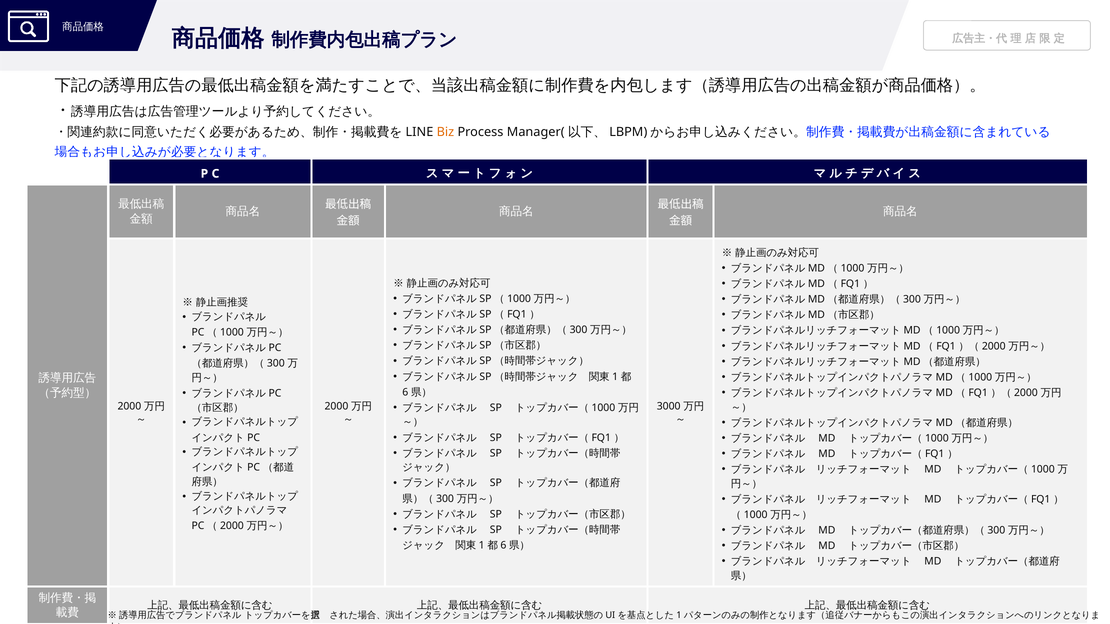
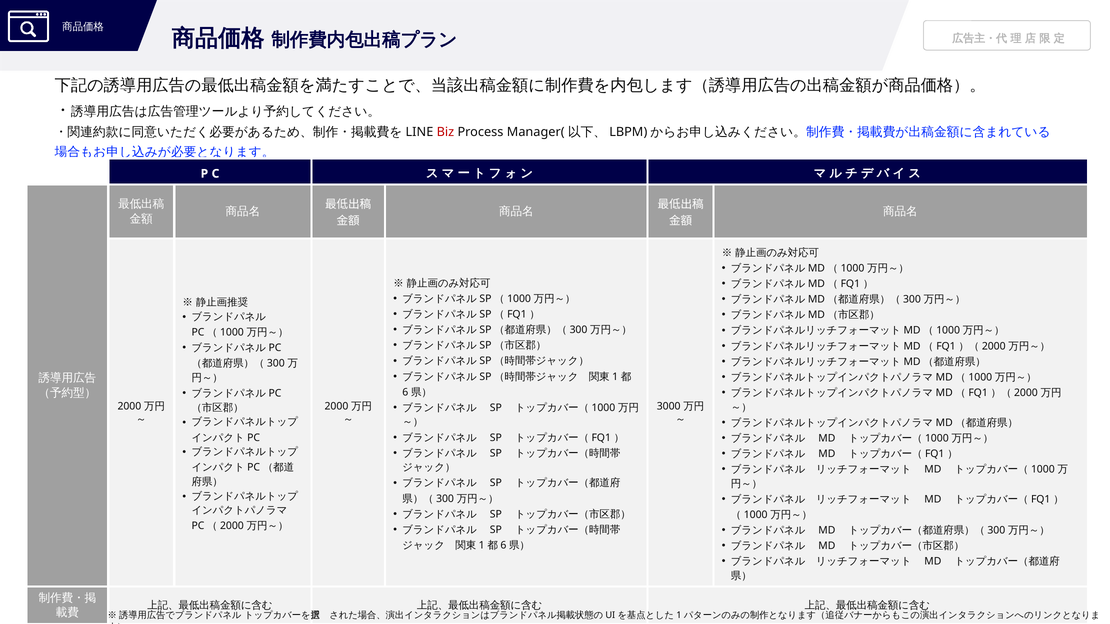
Biz colour: orange -> red (445, 132)
